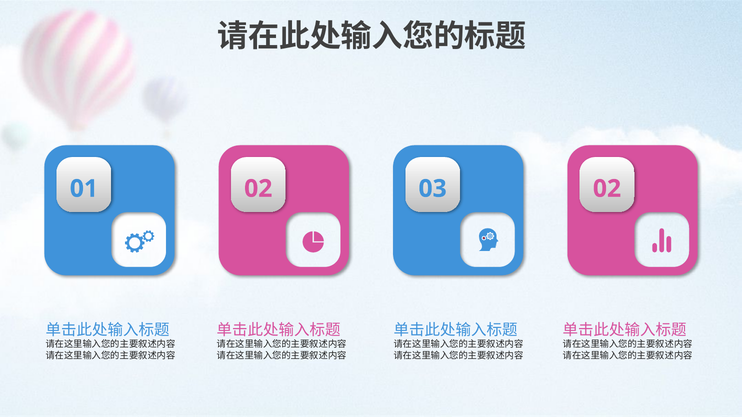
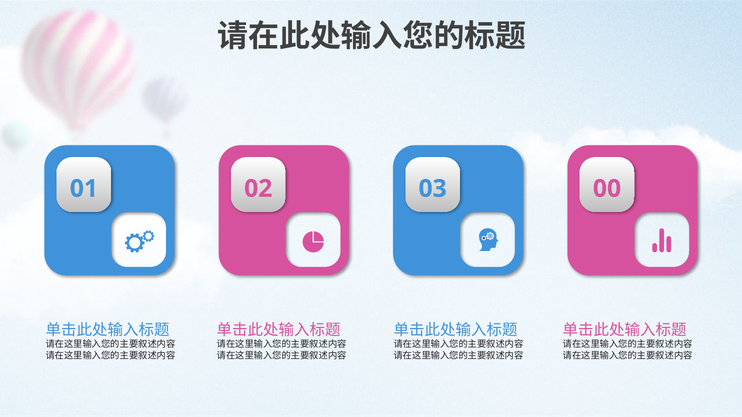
03 02: 02 -> 00 (607, 189)
